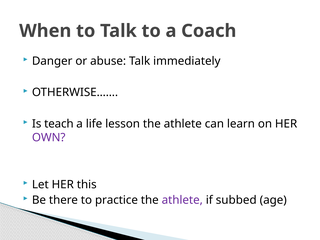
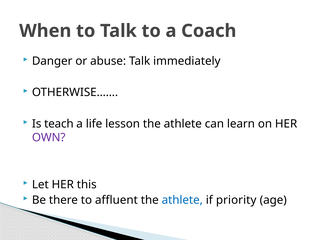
practice: practice -> affluent (116, 200)
athlete colour: purple -> blue (182, 200)
subbed: subbed -> priority (236, 200)
